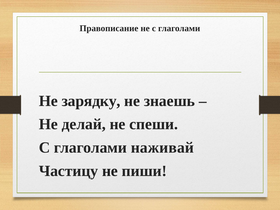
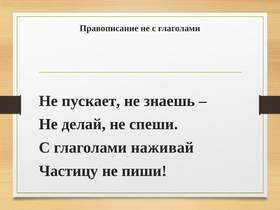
зарядку: зарядку -> пускает (91, 101)
